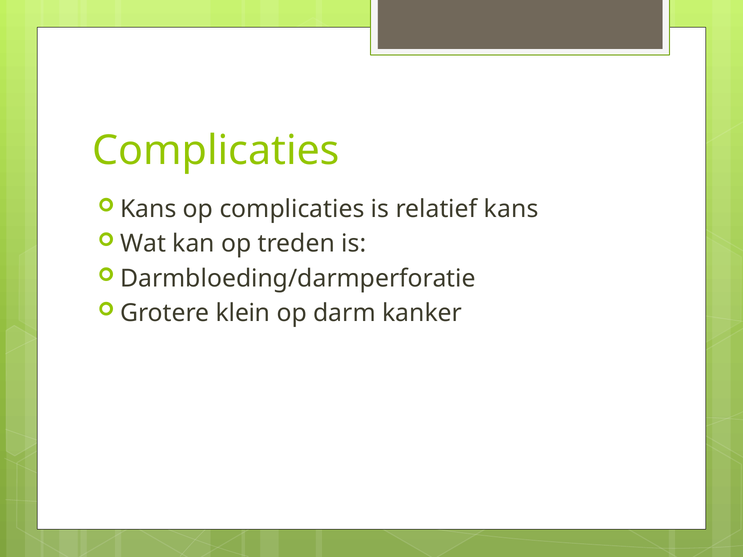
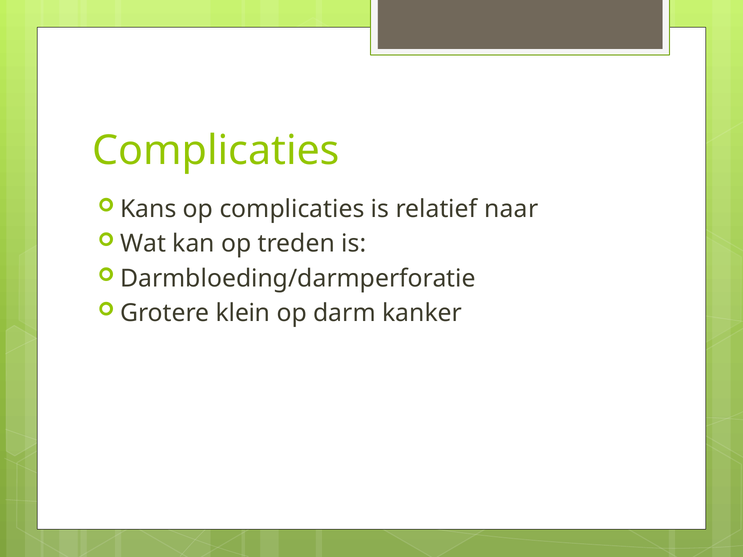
relatief kans: kans -> naar (511, 209)
